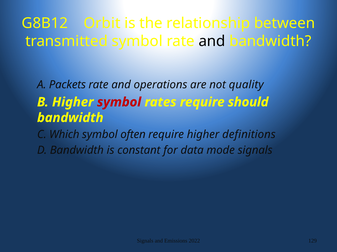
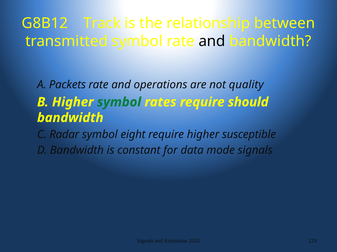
Orbit: Orbit -> Track (102, 23)
symbol colour: red -> green (119, 102)
Which: Which -> Radar (64, 135)
often: often -> eight (133, 135)
definitions: definitions -> susceptible (249, 135)
